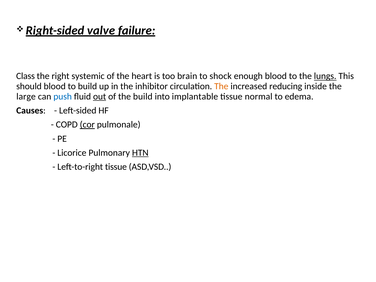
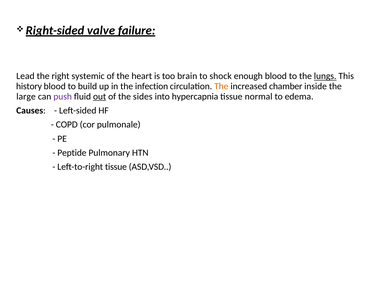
Class: Class -> Lead (25, 76)
should: should -> history (29, 86)
inhibitor: inhibitor -> infection (152, 86)
reducing: reducing -> chamber (286, 86)
push colour: blue -> purple (63, 96)
the build: build -> sides (143, 96)
implantable: implantable -> hypercapnia (195, 96)
cor underline: present -> none (87, 125)
Licorice: Licorice -> Peptide (72, 153)
HTN underline: present -> none (140, 153)
